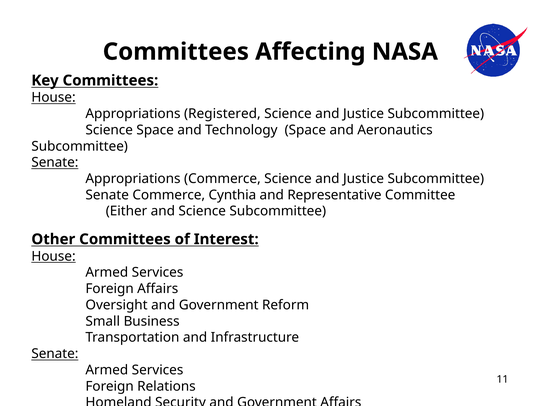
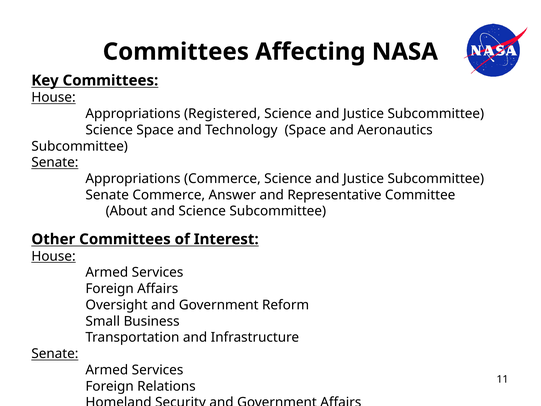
Cynthia: Cynthia -> Answer (232, 195)
Either: Either -> About (127, 211)
